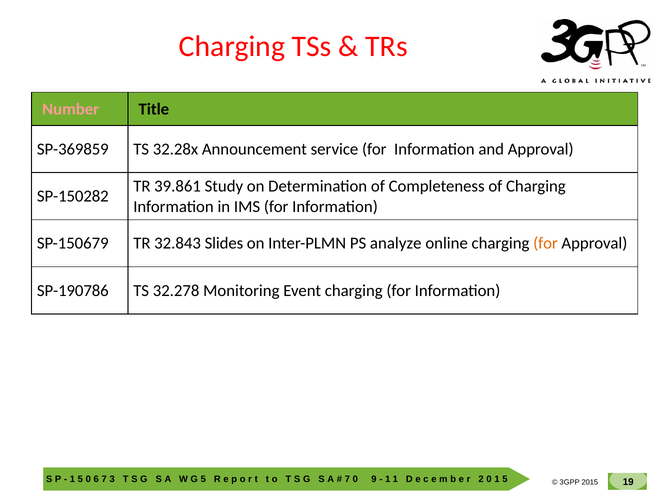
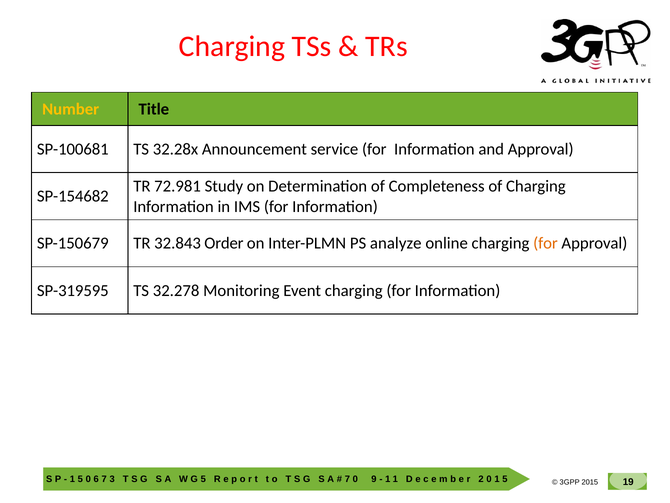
Number colour: pink -> yellow (71, 109)
SP-369859: SP-369859 -> SP-100681 (73, 149)
39.861: 39.861 -> 72.981 (178, 186)
SP-150282: SP-150282 -> SP-154682 (73, 196)
Slides: Slides -> Order (224, 243)
SP-190786: SP-190786 -> SP-319595 (73, 290)
